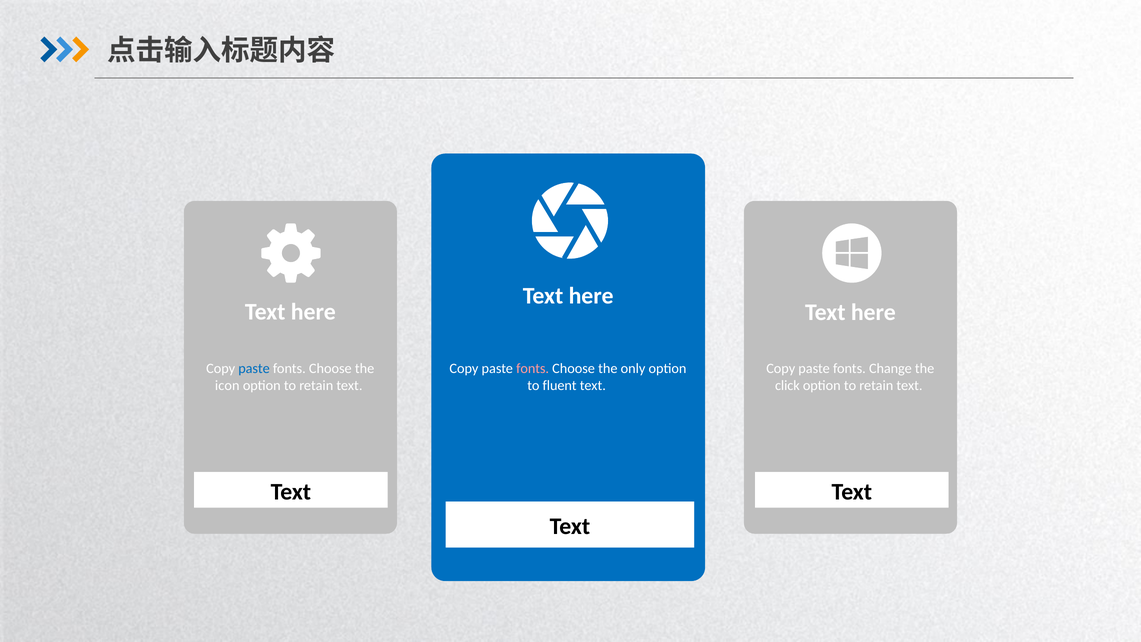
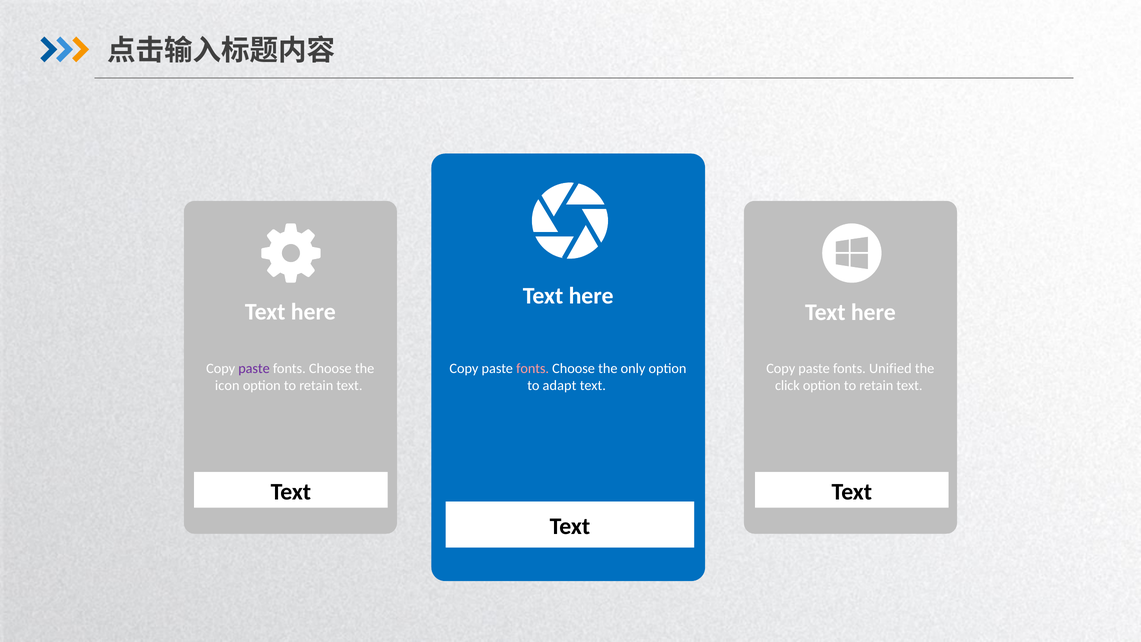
paste colour: blue -> purple (254, 368)
Change: Change -> Unified (890, 368)
fluent: fluent -> adapt (560, 385)
